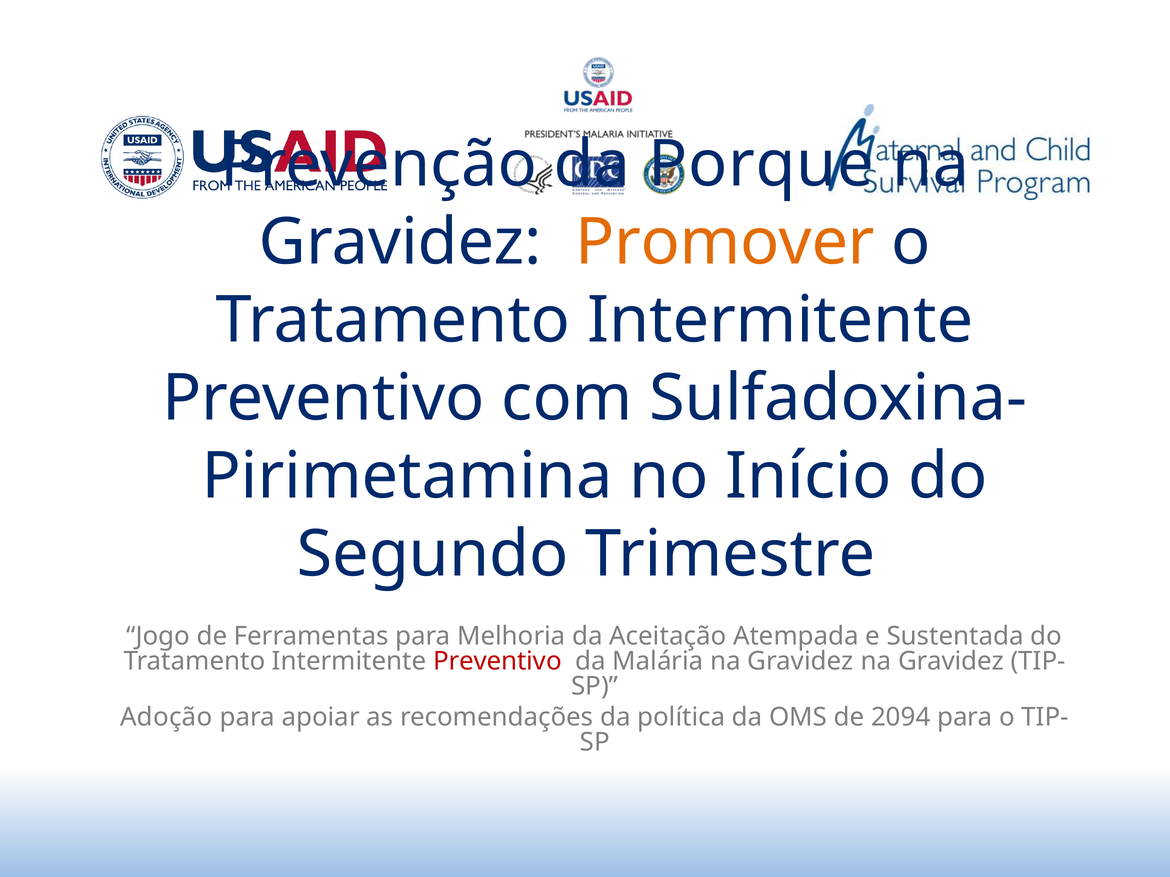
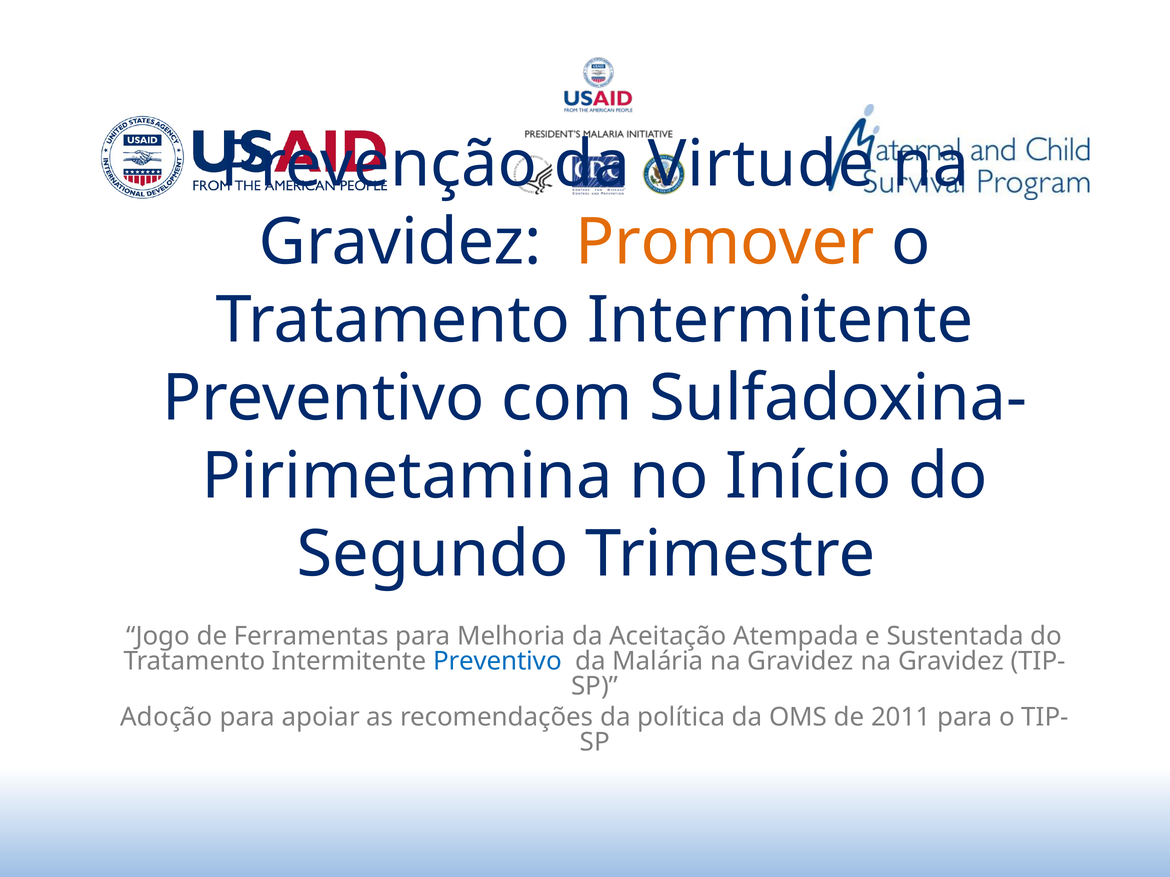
Porque: Porque -> Virtude (761, 164)
Preventivo colour: red -> blue (497, 661)
2094: 2094 -> 2011 (901, 718)
